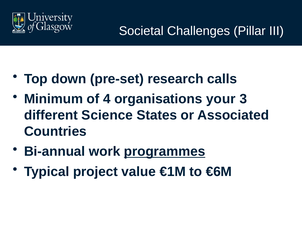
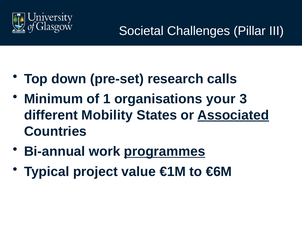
4: 4 -> 1 (107, 99)
Science: Science -> Mobility (107, 115)
Associated underline: none -> present (233, 115)
